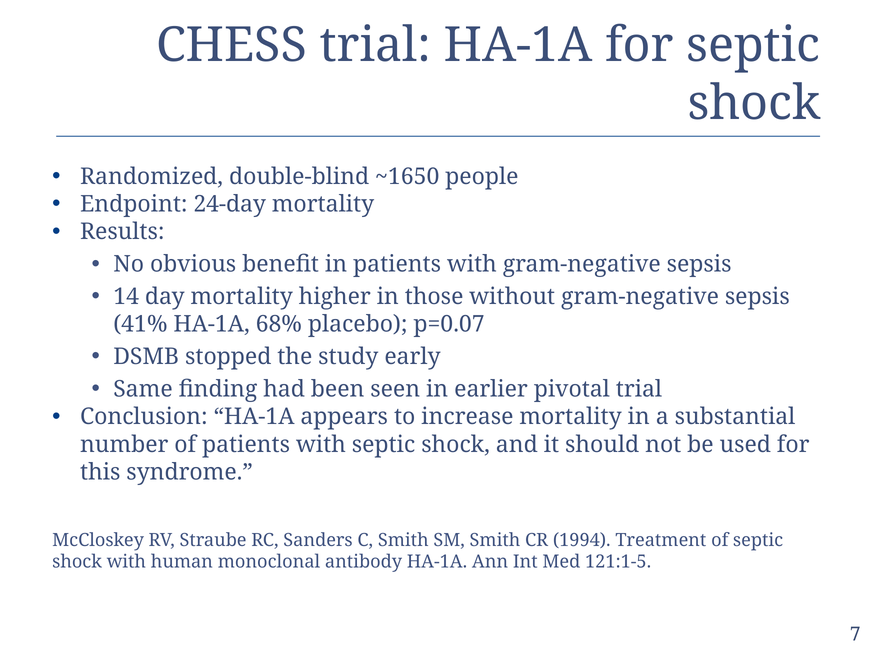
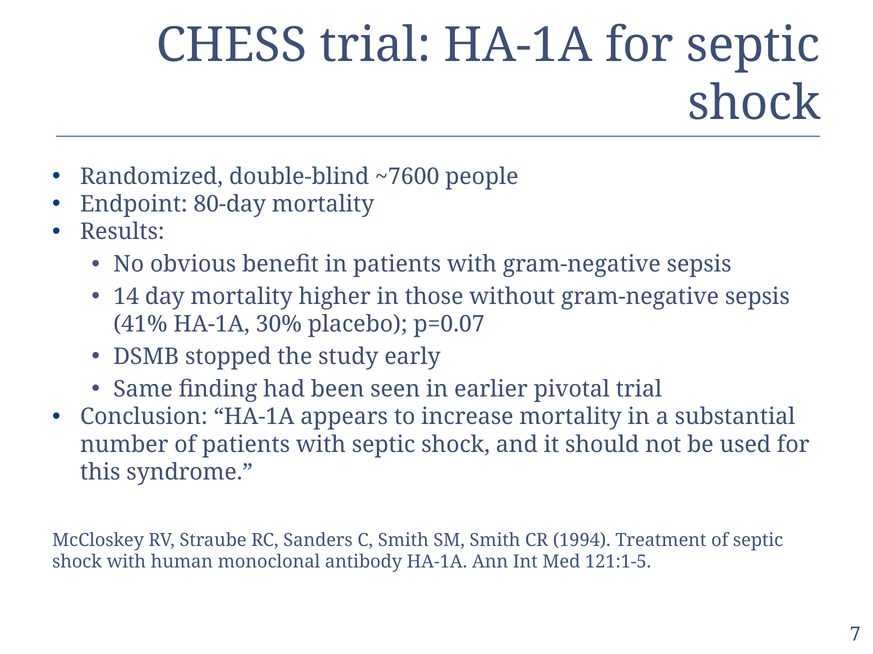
~1650: ~1650 -> ~7600 (407, 177)
24-day: 24-day -> 80-day (230, 205)
68%: 68% -> 30% (279, 325)
